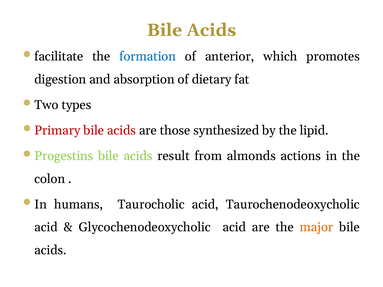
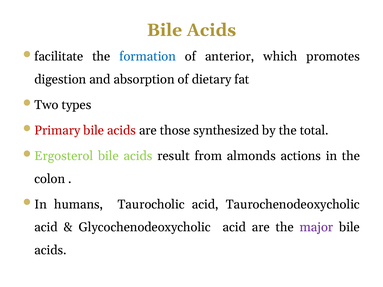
lipid: lipid -> total (314, 130)
Progestins: Progestins -> Ergosterol (64, 156)
major colour: orange -> purple (316, 227)
